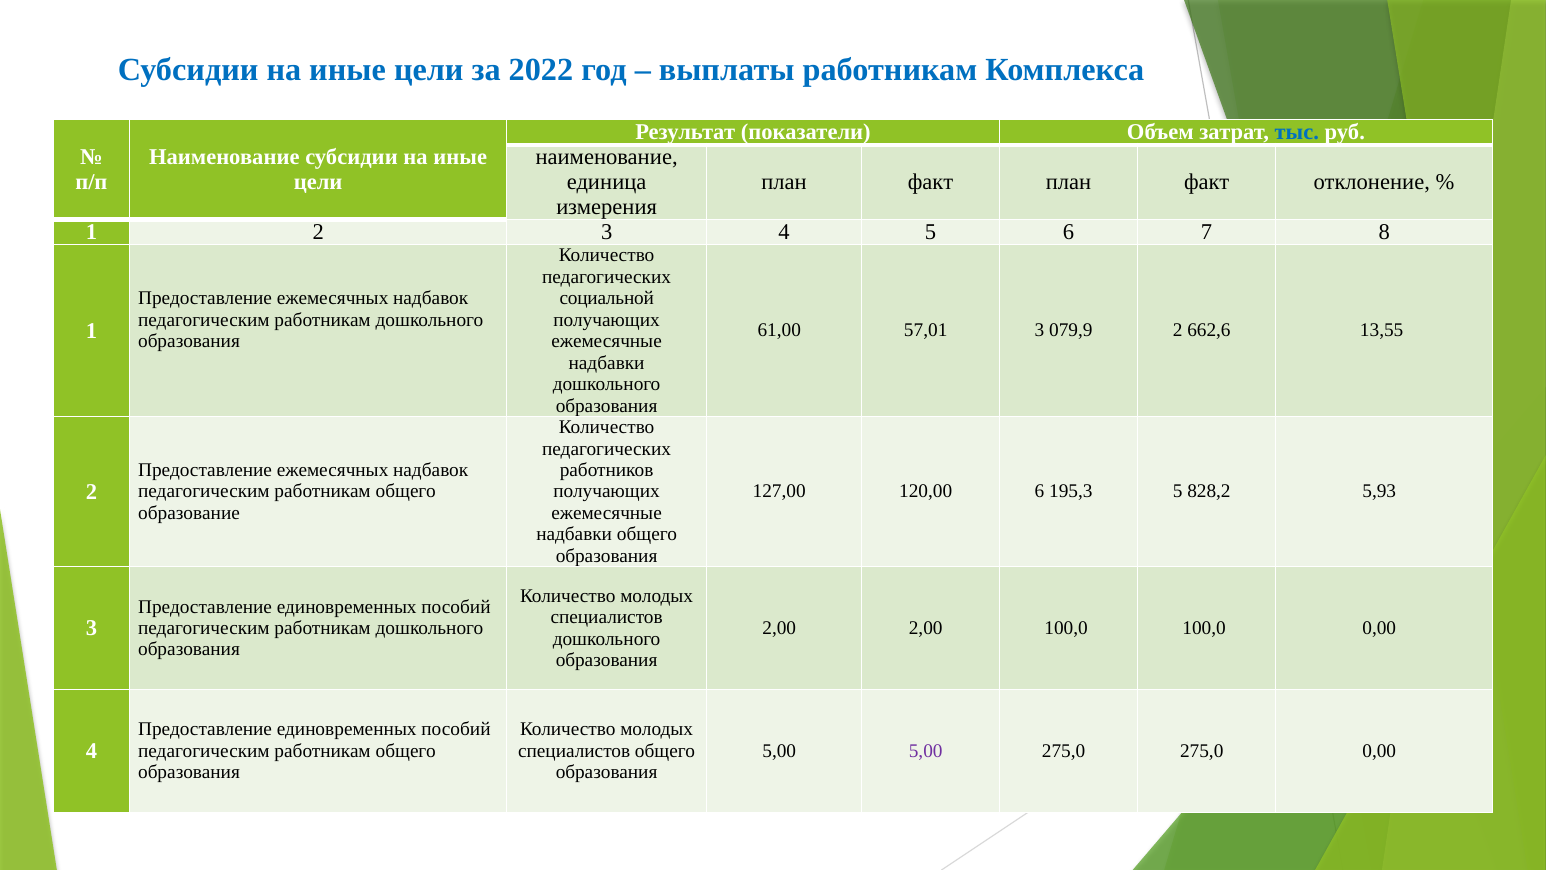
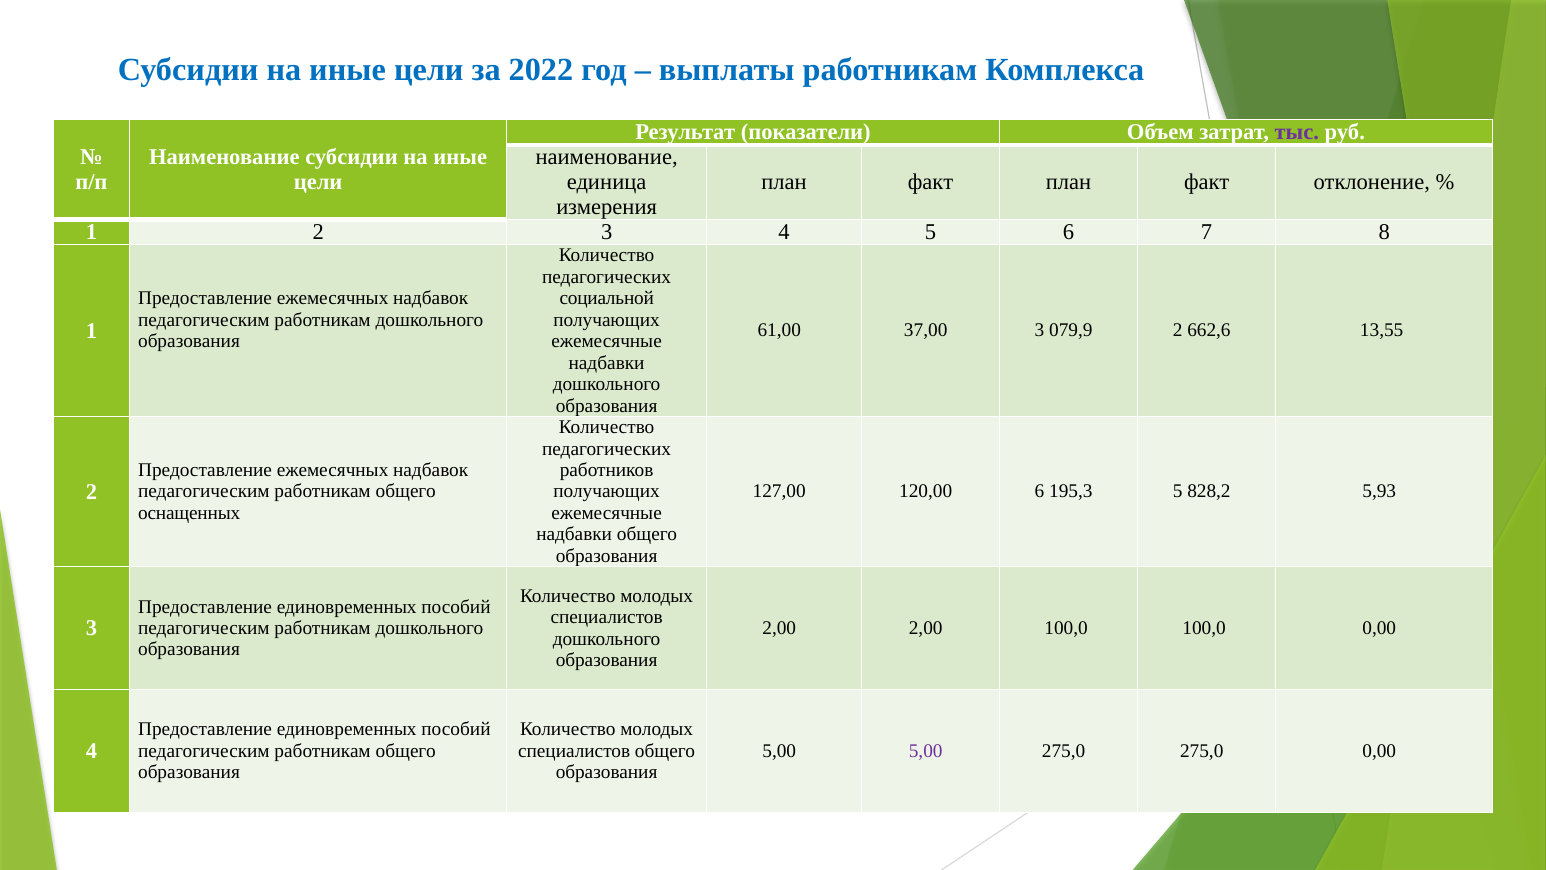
тыс colour: blue -> purple (1297, 132)
57,01: 57,01 -> 37,00 (926, 330)
образование: образование -> оснащенных (189, 513)
